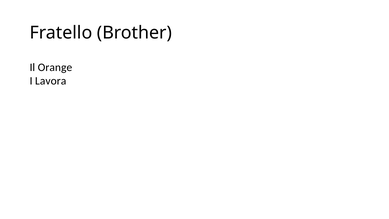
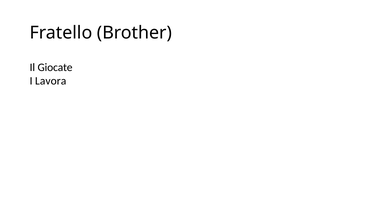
Orange: Orange -> Giocate (55, 67)
